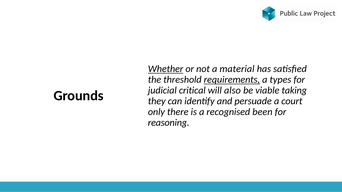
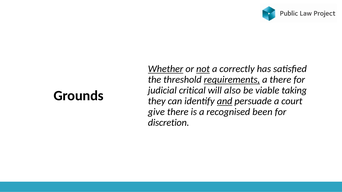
not underline: none -> present (203, 69)
material: material -> correctly (237, 69)
a types: types -> there (280, 80)
and underline: none -> present (225, 101)
only: only -> give (156, 112)
reasoning: reasoning -> discretion (169, 123)
